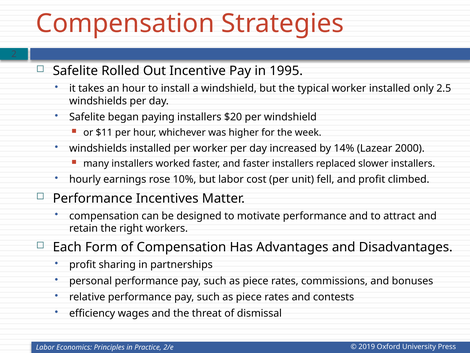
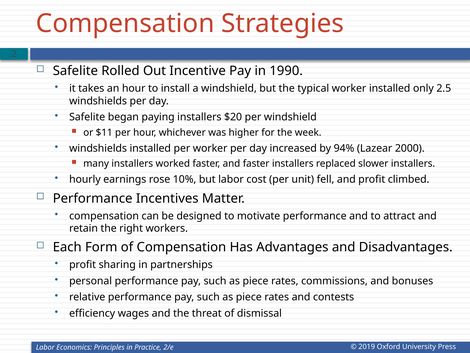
1995: 1995 -> 1990 (286, 71)
14%: 14% -> 94% (344, 148)
